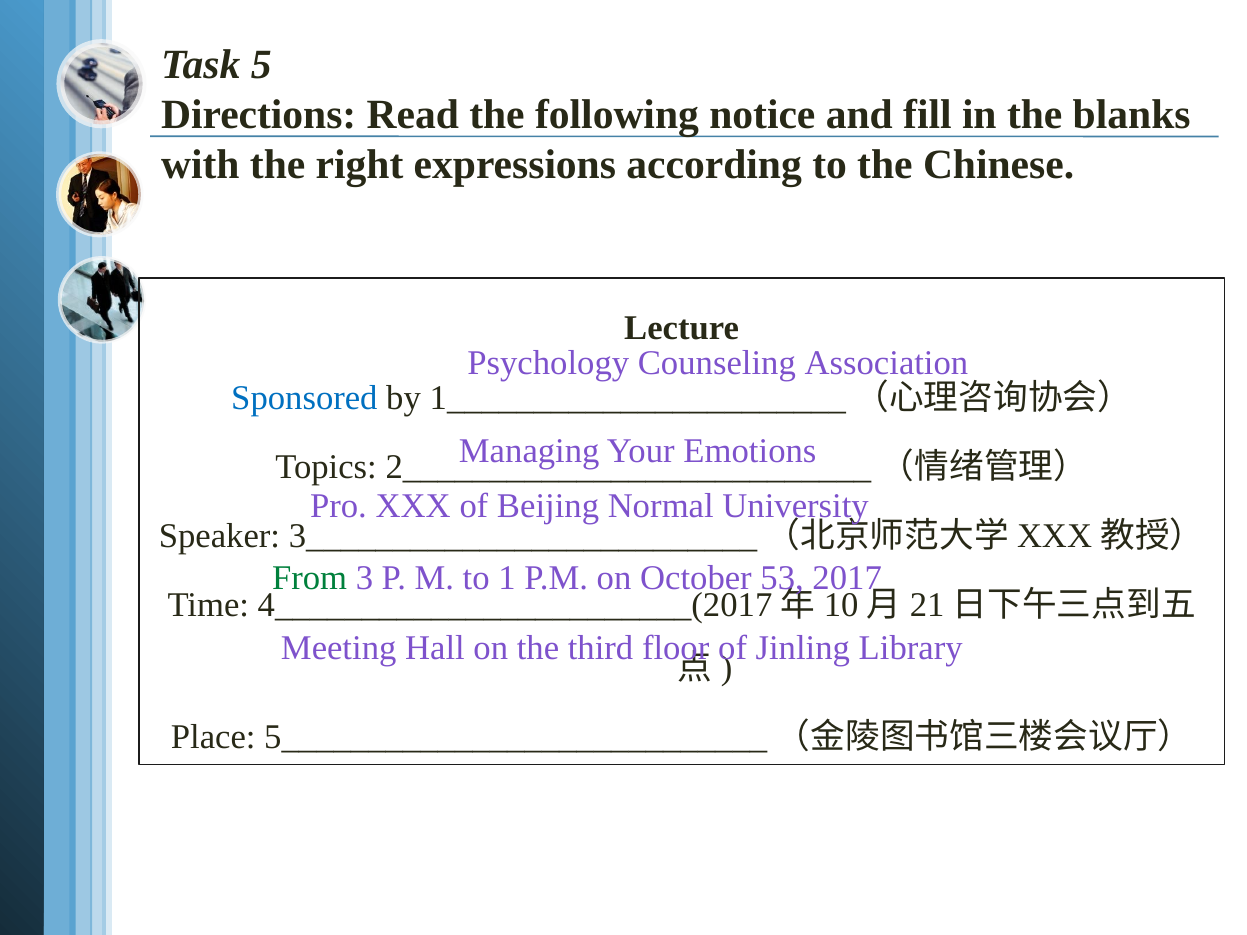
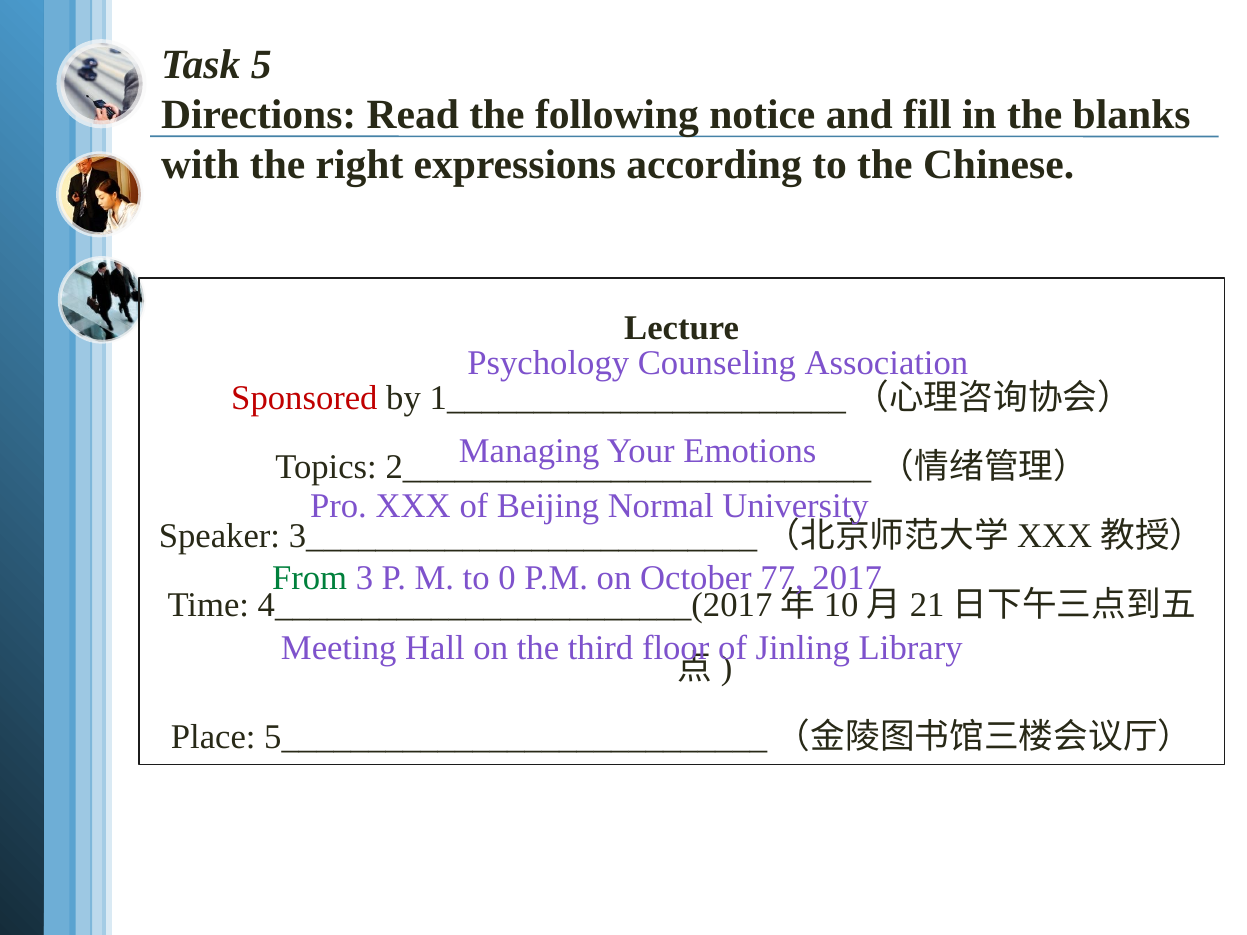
Sponsored colour: blue -> red (304, 398)
1: 1 -> 0 (507, 579)
53: 53 -> 77 (782, 579)
